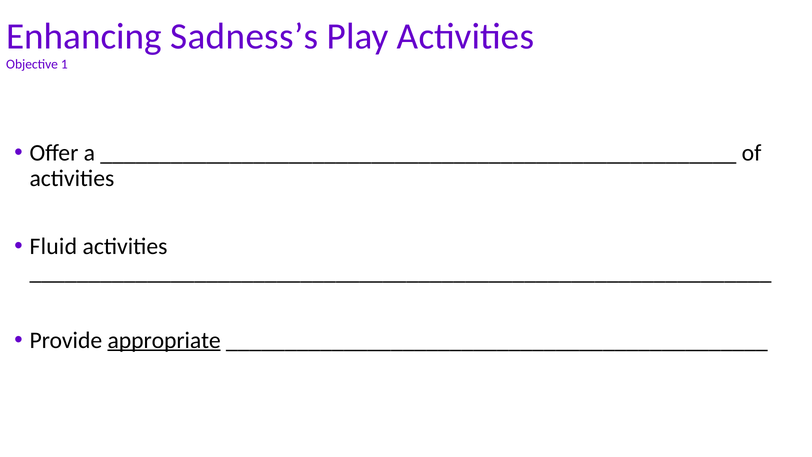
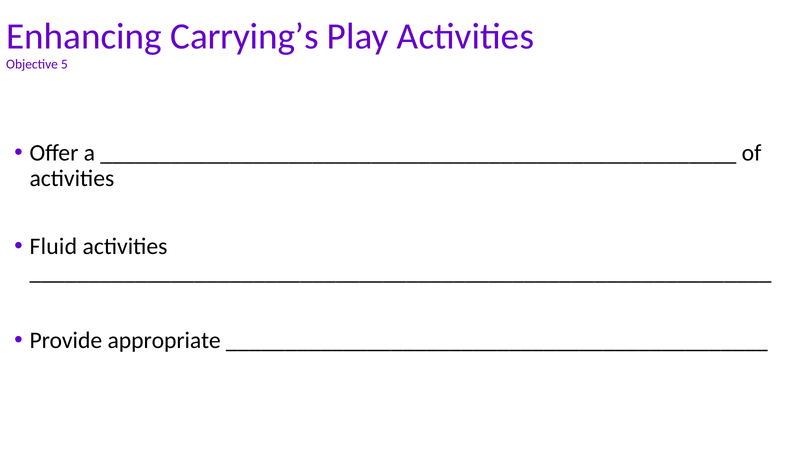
Sadness’s: Sadness’s -> Carrying’s (245, 37)
1: 1 -> 5 (64, 64)
appropriate underline: present -> none (164, 340)
